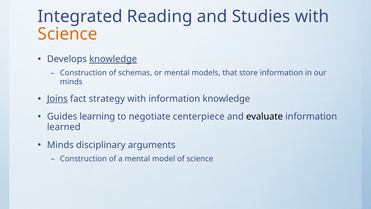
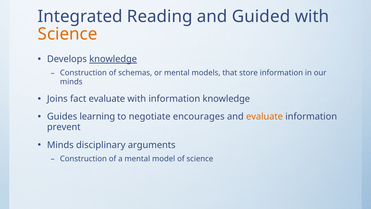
Studies: Studies -> Guided (261, 17)
Joins underline: present -> none (57, 99)
fact strategy: strategy -> evaluate (107, 99)
centerpiece: centerpiece -> encourages (199, 116)
evaluate colour: black -> orange (265, 116)
learned: learned -> prevent (64, 127)
